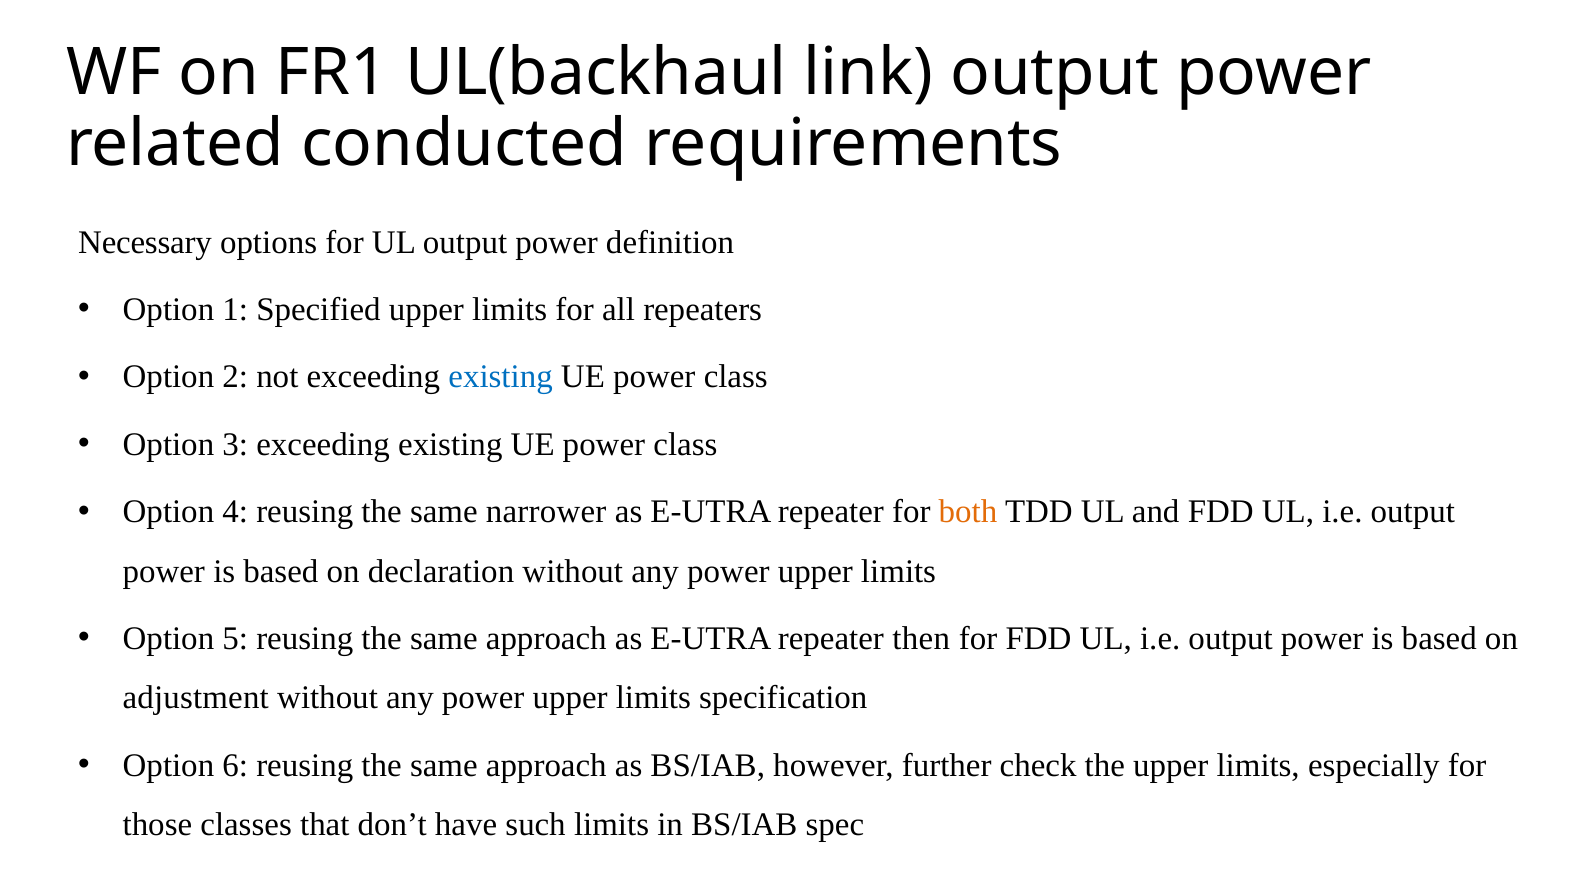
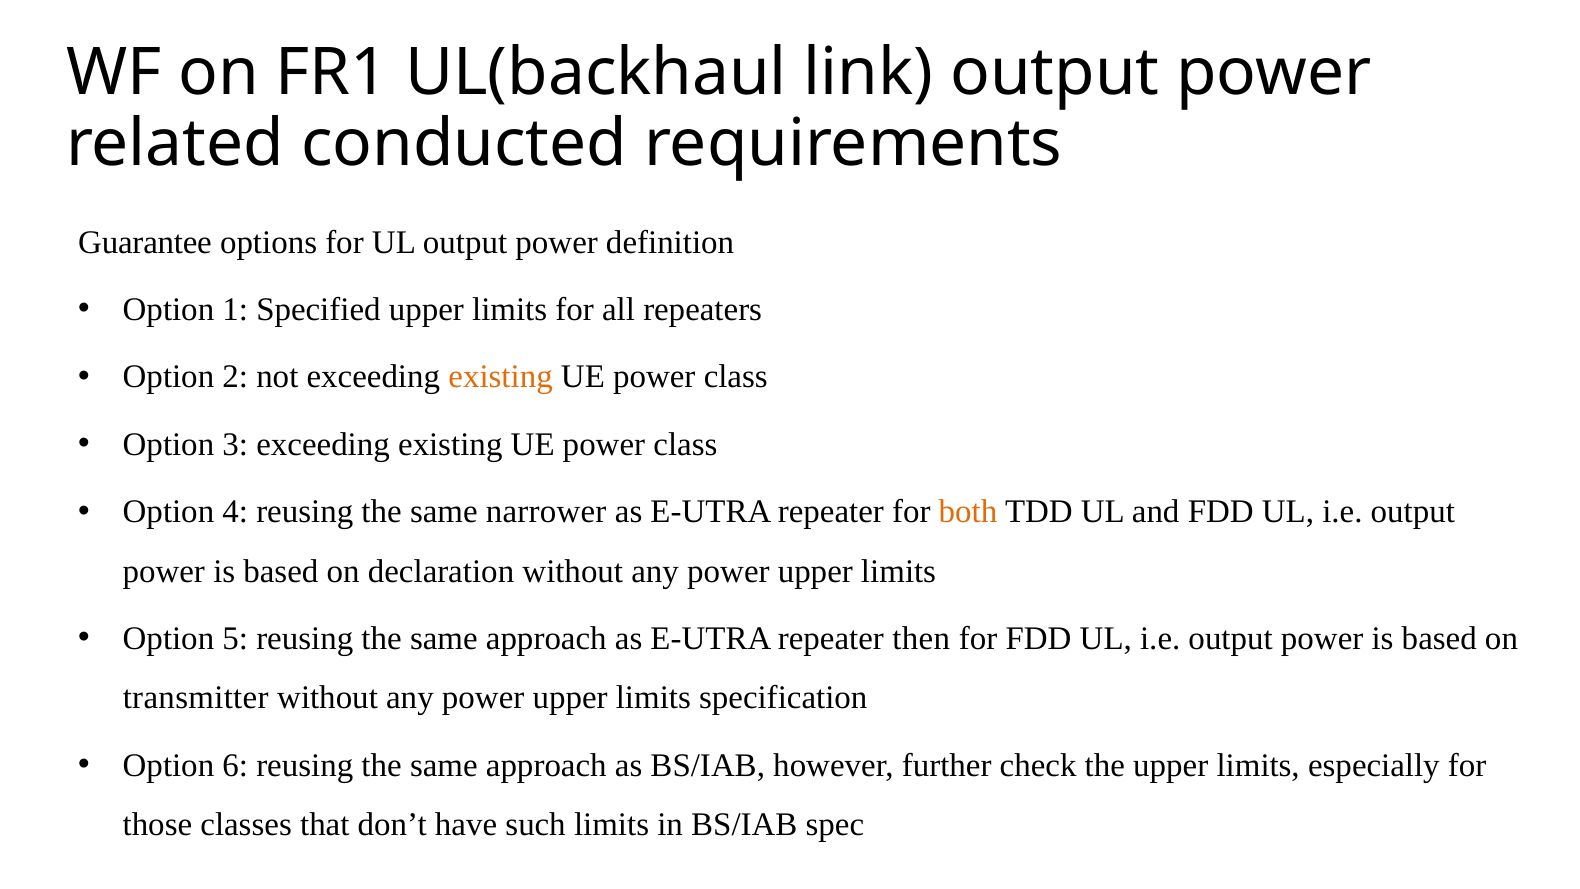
Necessary: Necessary -> Guarantee (145, 242)
existing colour: blue -> orange (501, 377)
adjustment: adjustment -> transmitter (196, 698)
